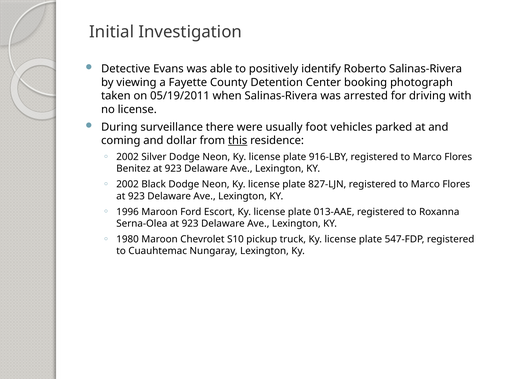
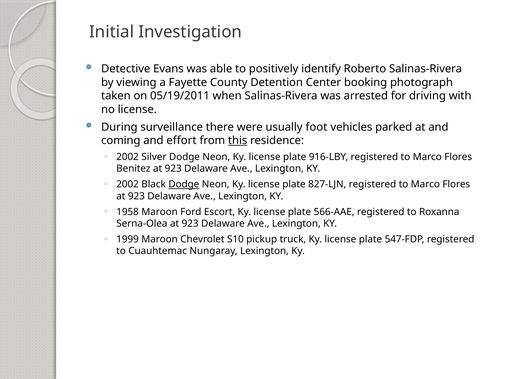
dollar: dollar -> effort (181, 141)
Dodge underline: none -> present (184, 185)
1996: 1996 -> 1958 (128, 212)
013-AAE: 013-AAE -> 566-AAE (334, 212)
1980: 1980 -> 1999 (128, 240)
